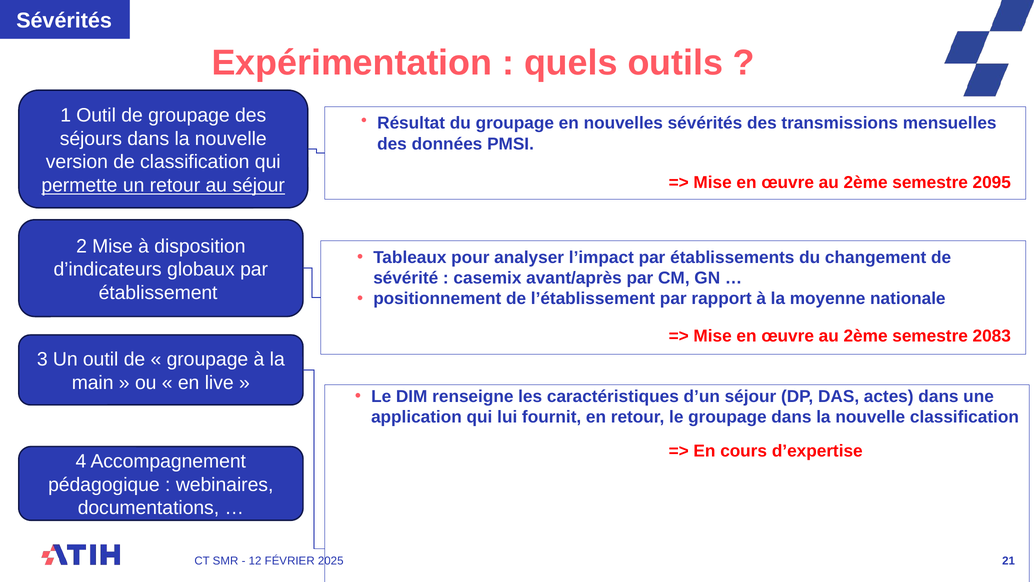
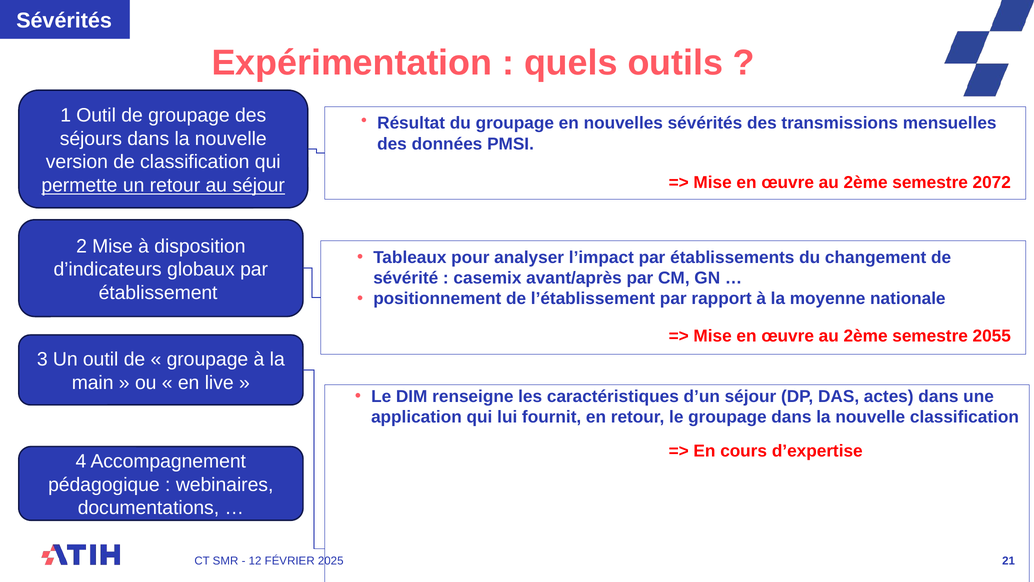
2095: 2095 -> 2072 (992, 182)
2083: 2083 -> 2055 (992, 336)
